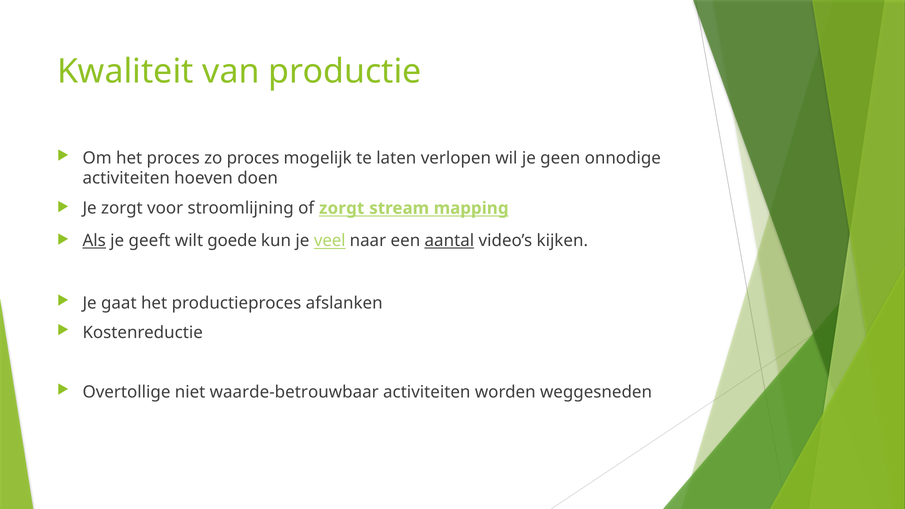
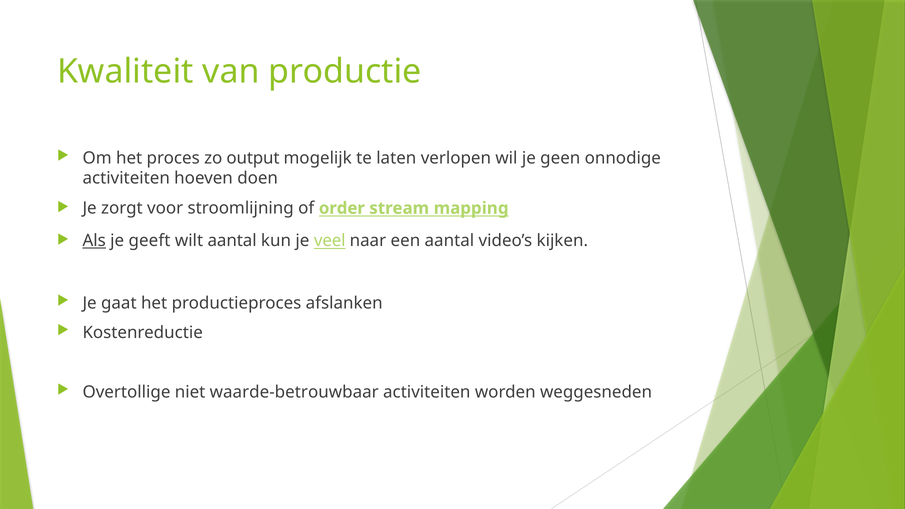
zo proces: proces -> output (253, 158)
of zorgt: zorgt -> order (342, 208)
wilt goede: goede -> aantal (232, 241)
aantal underline: present -> none (449, 241)
